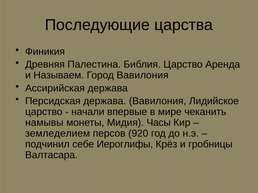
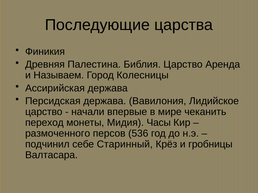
Город Вавилония: Вавилония -> Колесницы (143, 75)
намывы: намывы -> переход (44, 123)
земледелием: земледелием -> размоченного (58, 134)
920: 920 -> 536 (138, 134)
Иероглифы: Иероглифы -> Старинный (125, 145)
